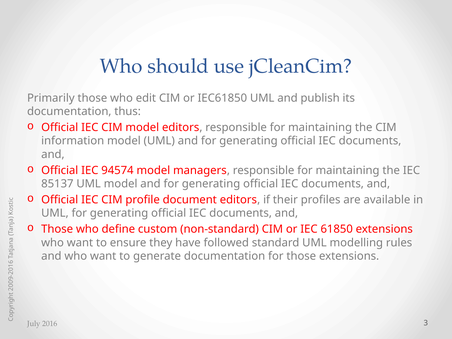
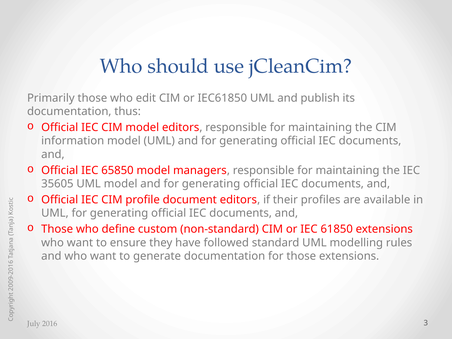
94574: 94574 -> 65850 (117, 170)
85137: 85137 -> 35605 (57, 184)
